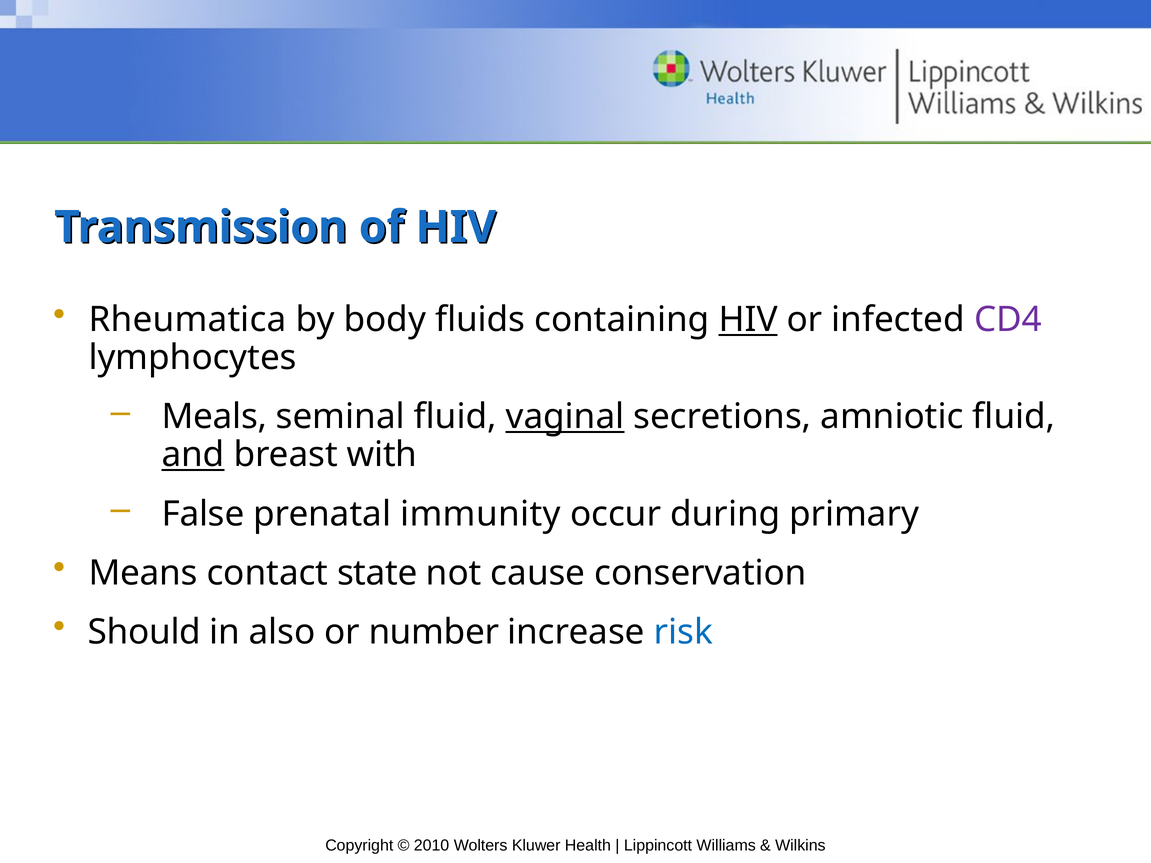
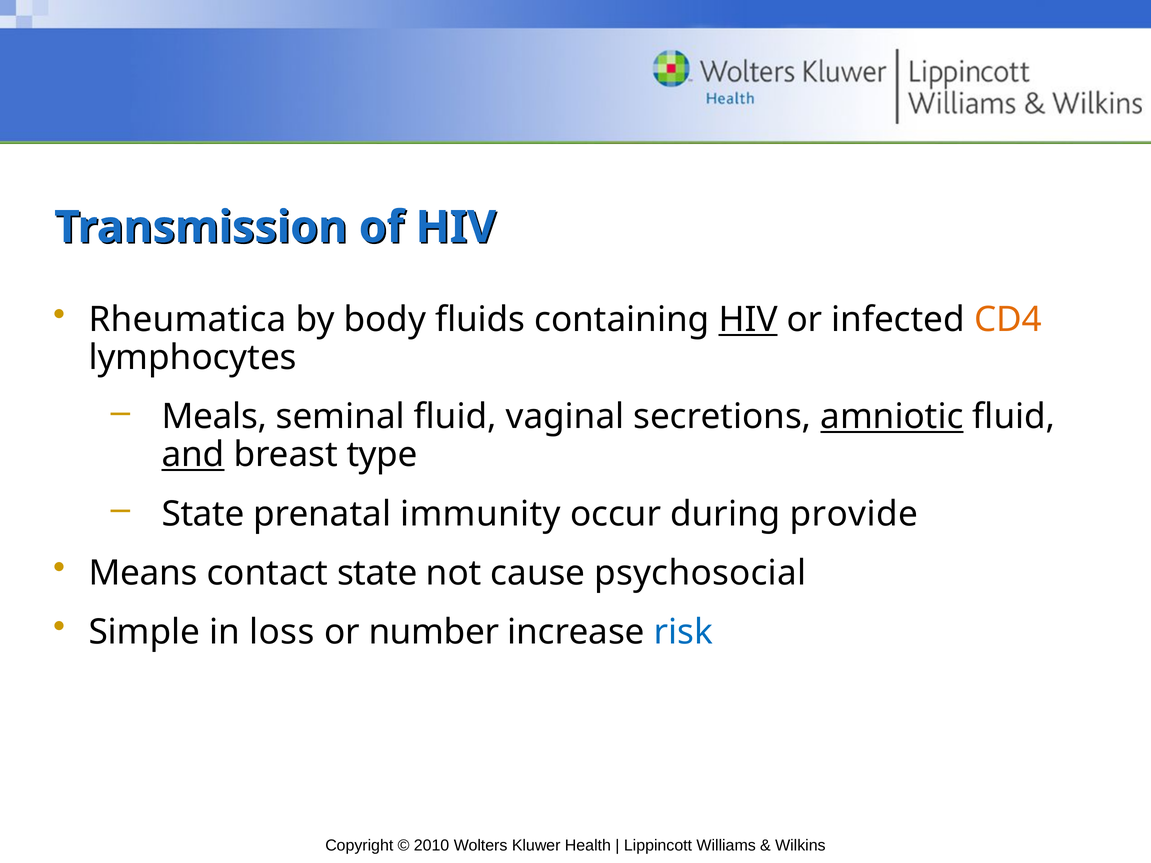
CD4 colour: purple -> orange (1008, 320)
vaginal underline: present -> none (565, 417)
amniotic underline: none -> present (892, 417)
with: with -> type (382, 455)
False: False -> State (203, 514)
primary: primary -> provide (854, 514)
conservation: conservation -> psychosocial (700, 573)
Should: Should -> Simple (144, 632)
also: also -> loss (282, 632)
